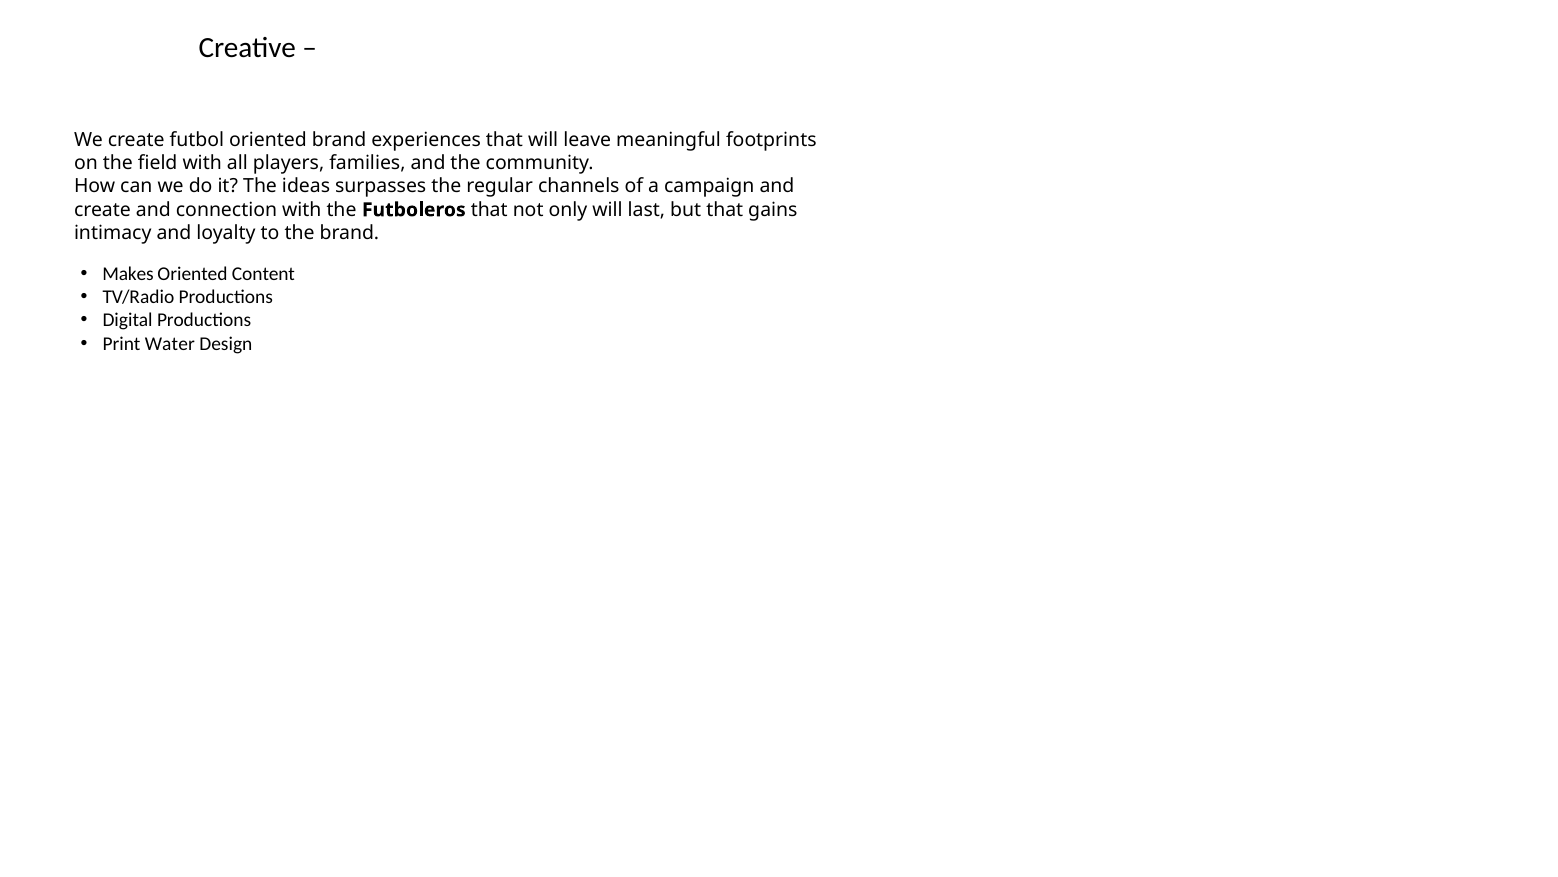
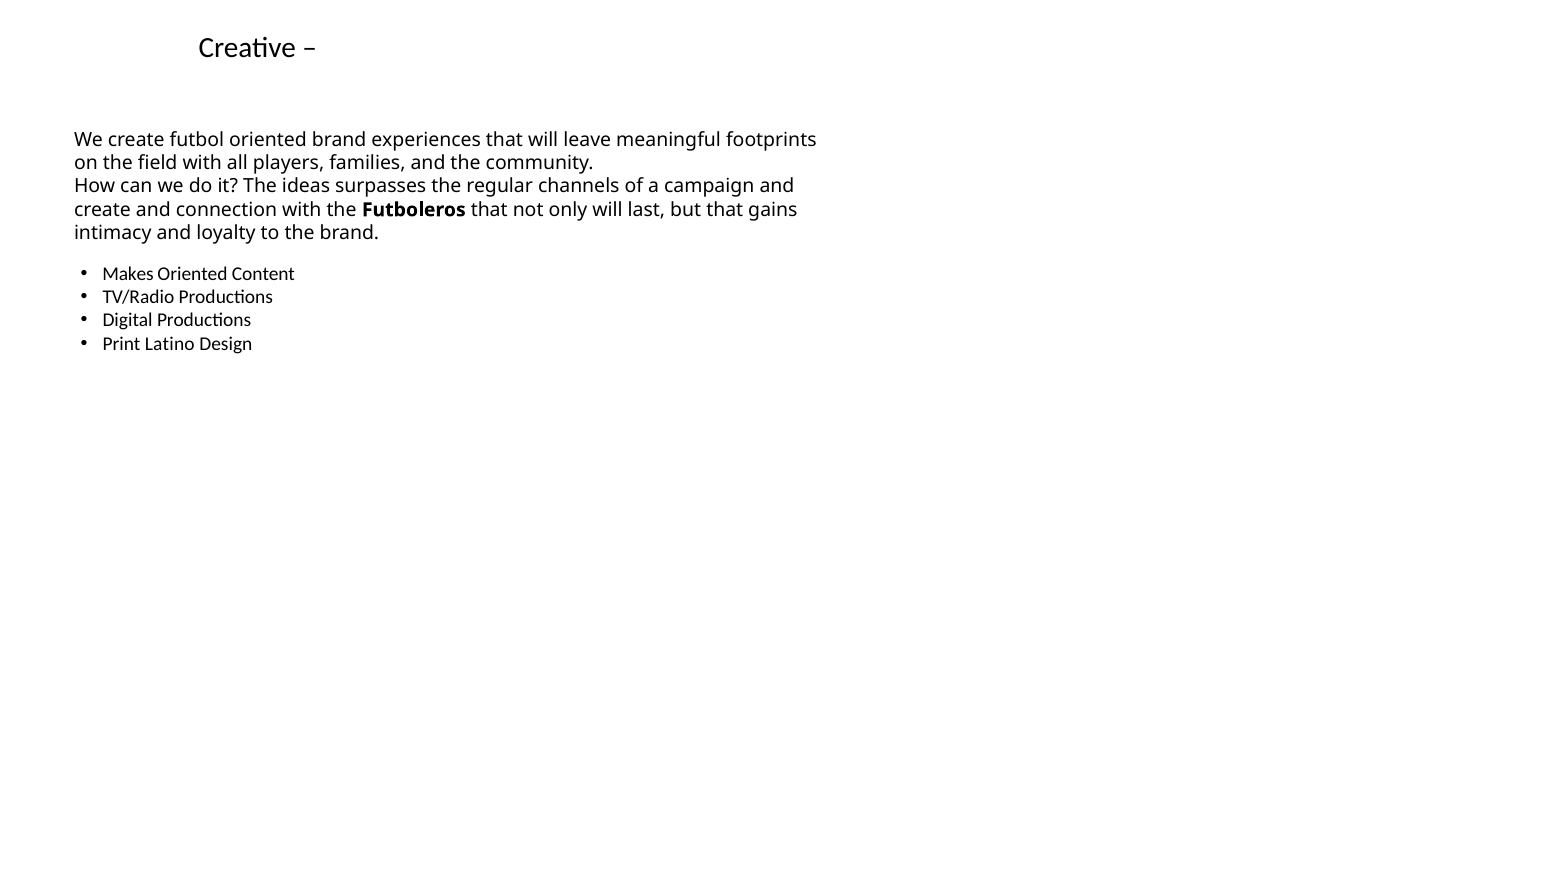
Water: Water -> Latino (170, 344)
